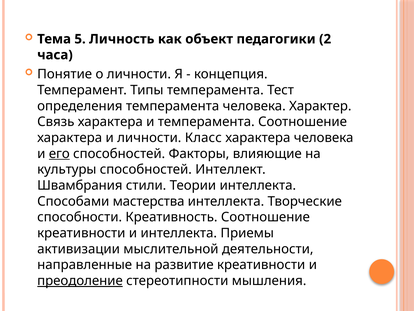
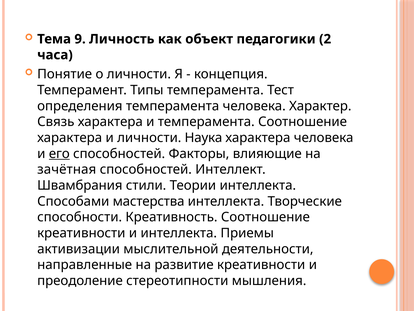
5: 5 -> 9 (80, 39)
Класс: Класс -> Наука (203, 138)
культуры: культуры -> зачётная (67, 169)
преодоление underline: present -> none (80, 280)
